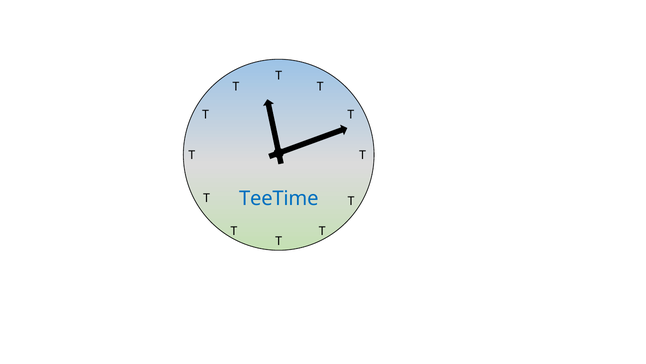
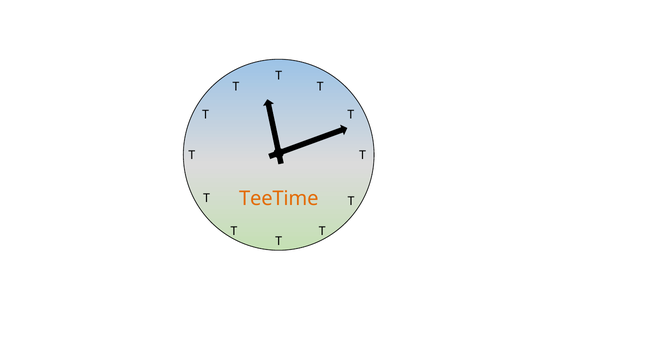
TeeTime colour: blue -> orange (279, 198)
